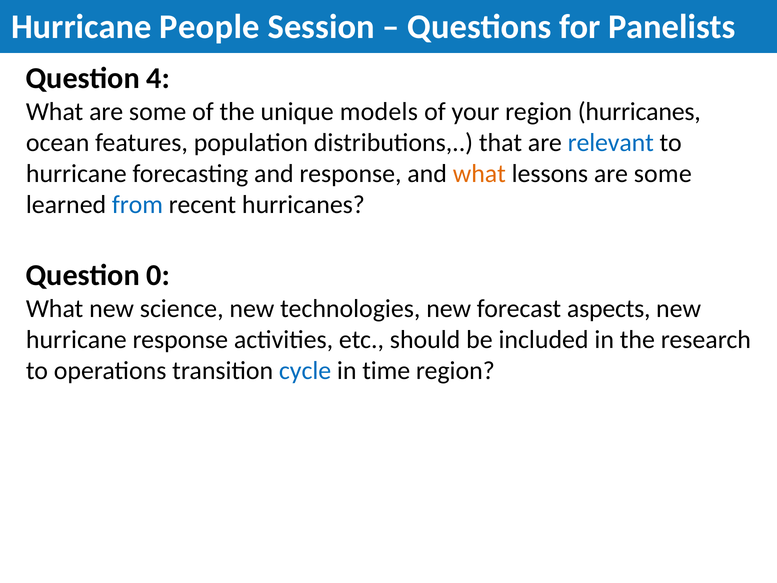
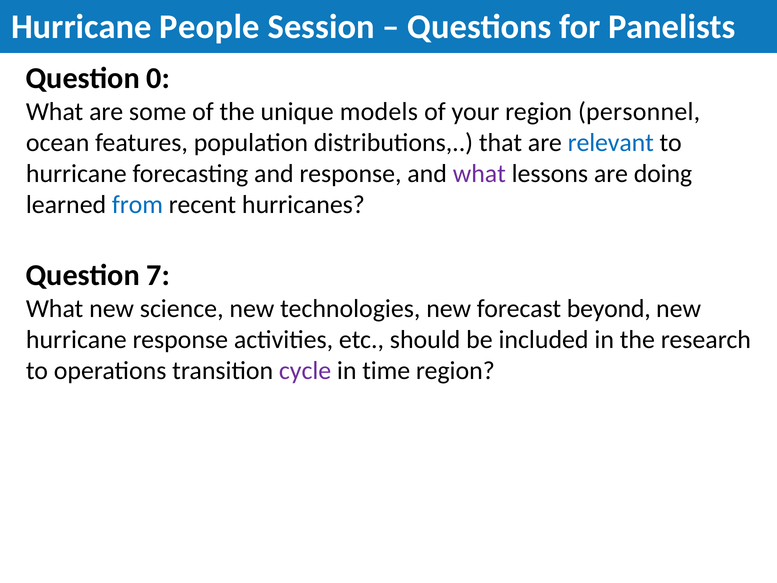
4: 4 -> 0 (158, 78)
region hurricanes: hurricanes -> personnel (639, 111)
what colour: orange -> purple (479, 174)
lessons are some: some -> doing (663, 174)
0: 0 -> 7 (158, 275)
aspects: aspects -> beyond (609, 308)
cycle colour: blue -> purple (305, 371)
